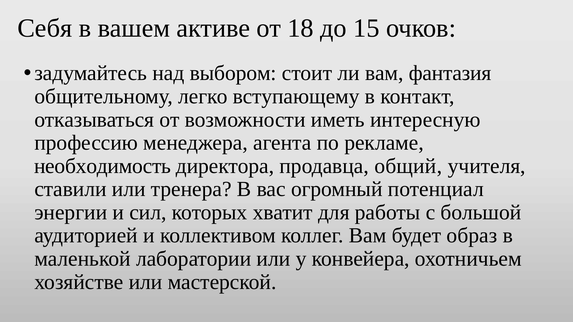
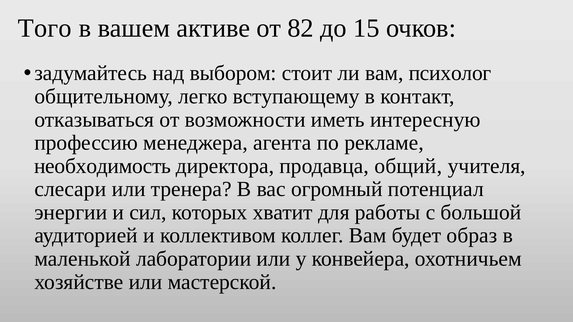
Себя: Себя -> Того (45, 28)
18: 18 -> 82 (301, 28)
фантазия: фантазия -> психолог (450, 73)
ставили: ставили -> слесари (70, 189)
